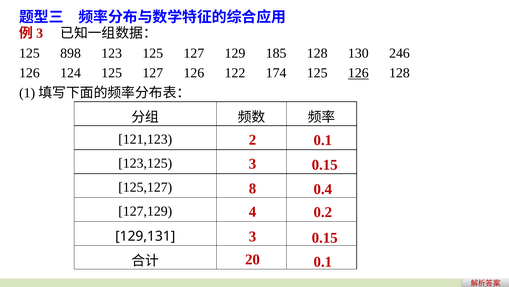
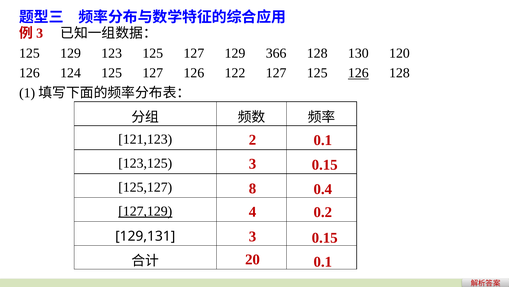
125 898: 898 -> 129 (71, 53)
185: 185 -> 366 (276, 53)
246: 246 -> 120 (399, 53)
122 174: 174 -> 127 (276, 73)
127,129 underline: none -> present (145, 211)
